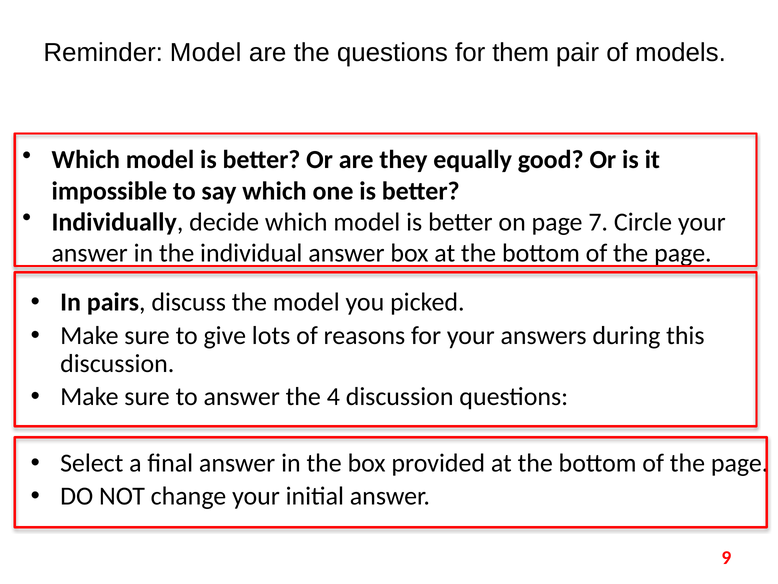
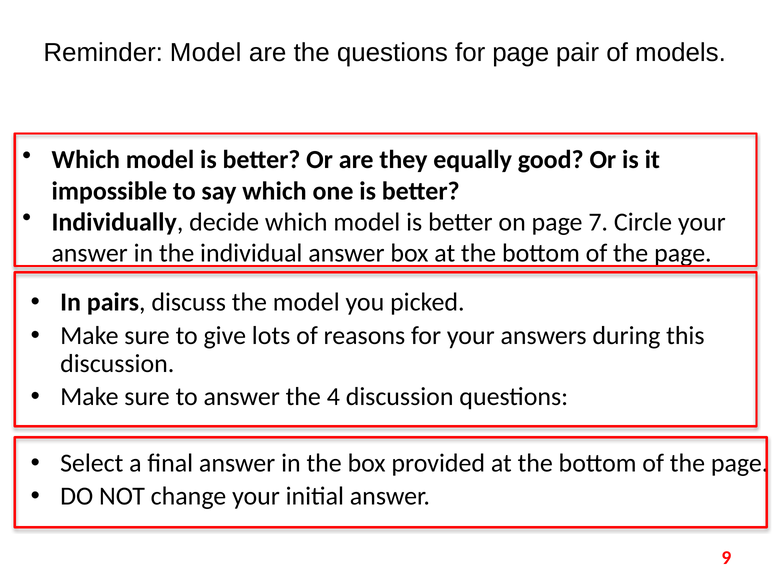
for them: them -> page (521, 52)
